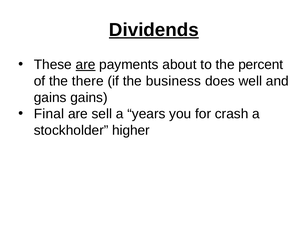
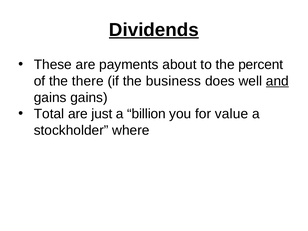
are underline: present -> none (86, 65)
and underline: none -> present (277, 81)
Final: Final -> Total (49, 114)
sell: sell -> just (102, 114)
years: years -> billion (146, 114)
crash: crash -> value (232, 114)
higher: higher -> where (131, 130)
